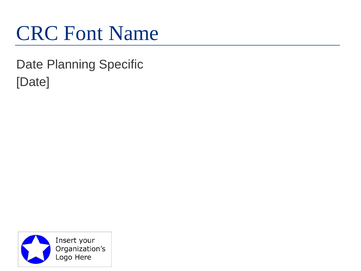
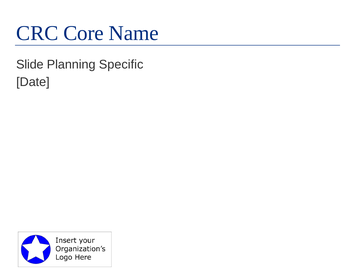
Font: Font -> Core (84, 33)
Date: Date -> Slide (30, 64)
